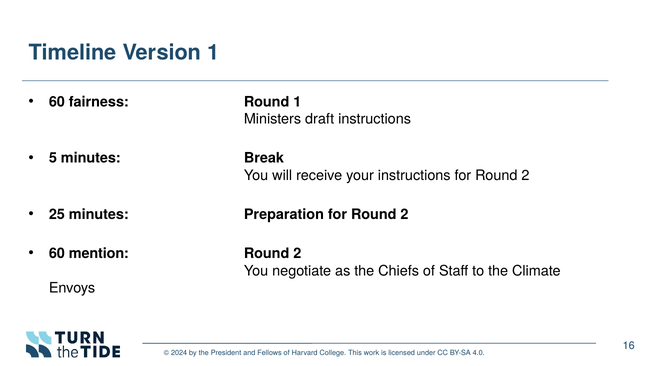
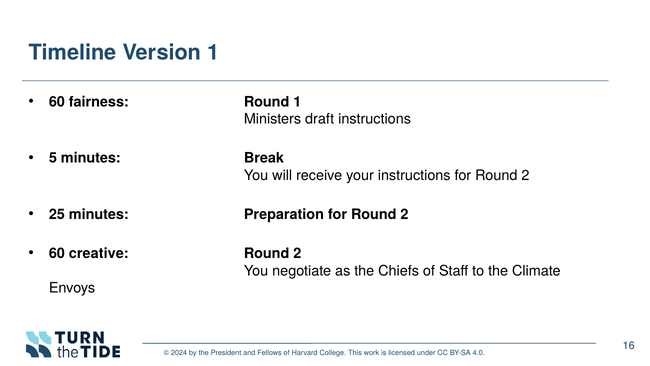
mention: mention -> creative (99, 253)
